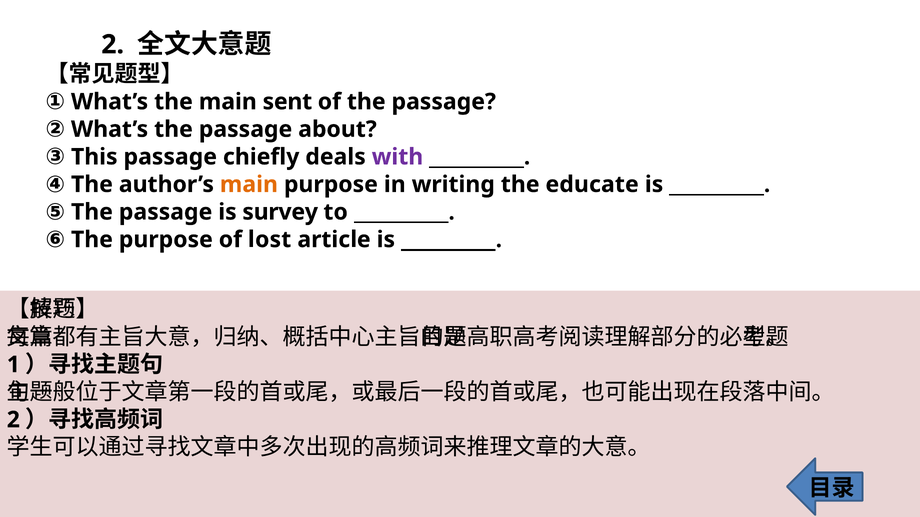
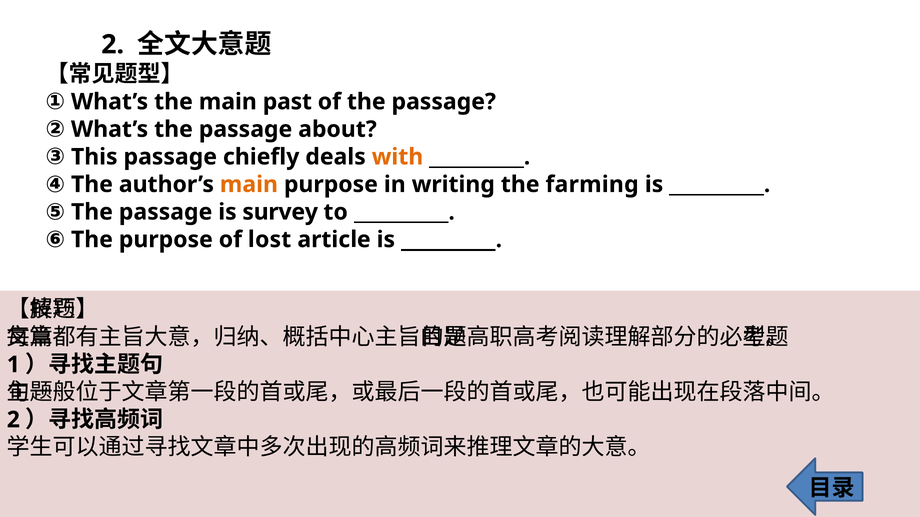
sent: sent -> past (287, 102)
with colour: purple -> orange (397, 157)
educate: educate -> farming (592, 185)
